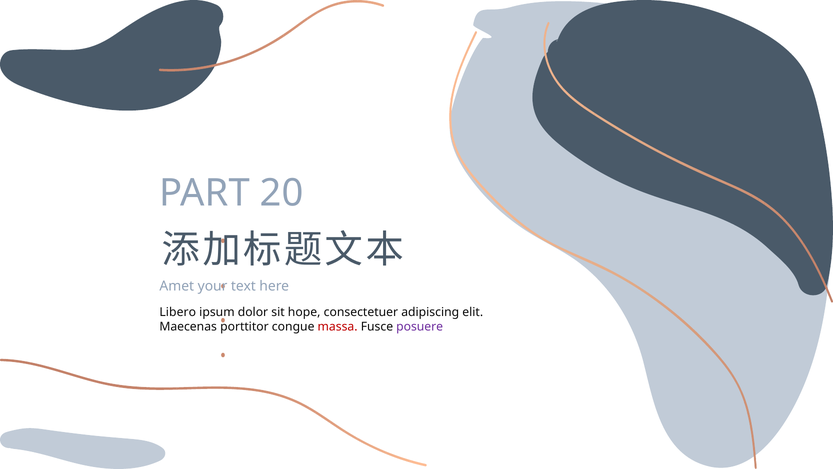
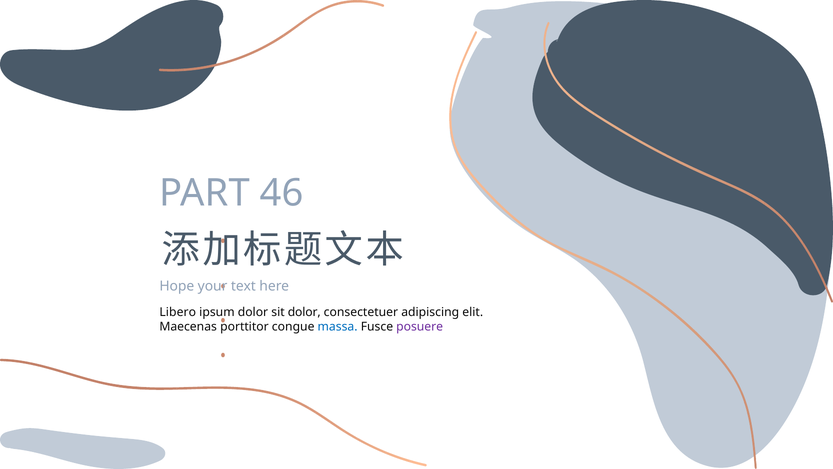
20: 20 -> 46 (282, 193)
Amet: Amet -> Hope (177, 286)
sit hope: hope -> dolor (304, 312)
massa colour: red -> blue (338, 327)
